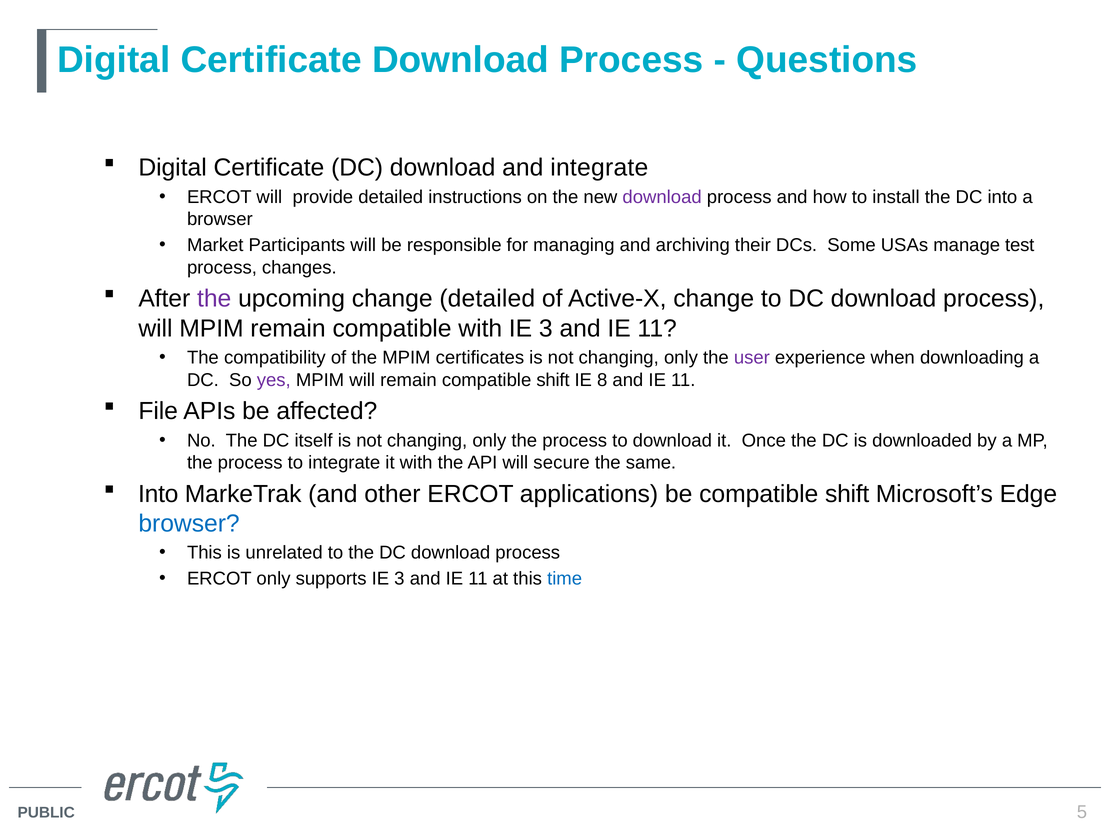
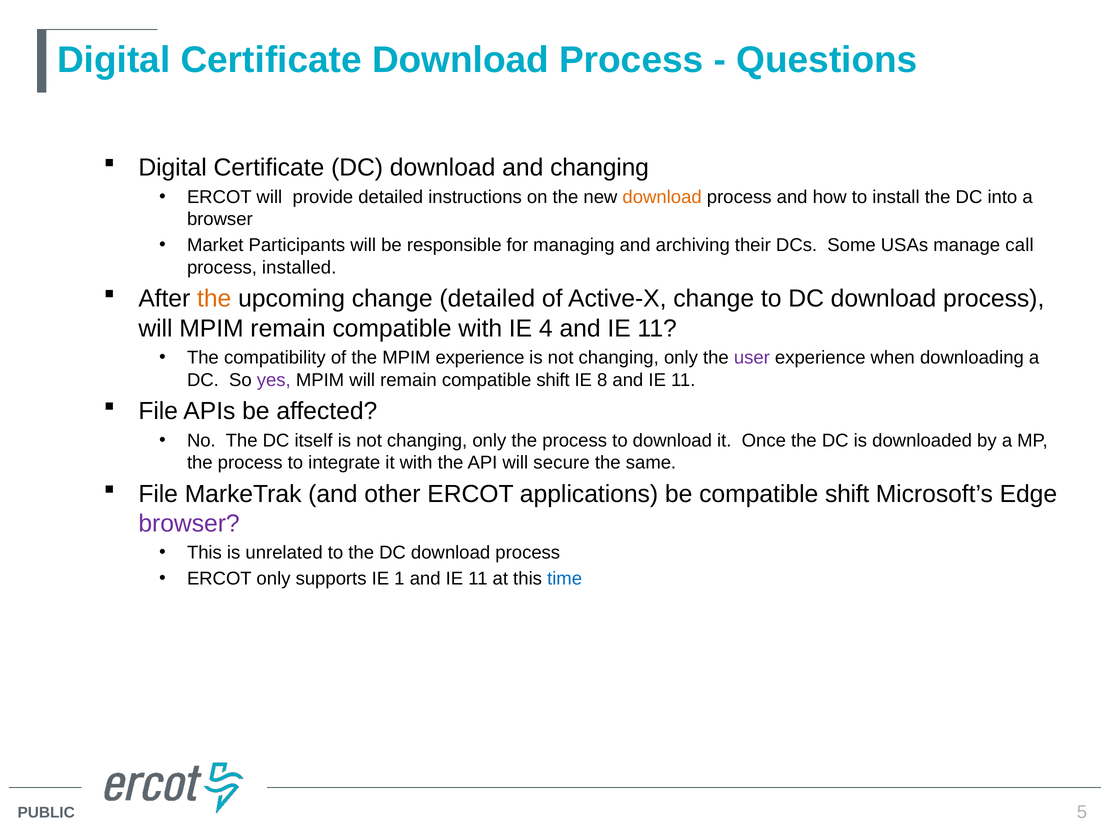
and integrate: integrate -> changing (600, 168)
download colour: purple -> orange (662, 197)
test: test -> call (1020, 245)
changes: changes -> installed (299, 267)
the colour: purple -> orange (214, 299)
with IE 3: 3 -> 4 (546, 328)
MPIM certificates: certificates -> experience (480, 358)
Into: Into -> File (158, 494)
browser colour: blue -> purple (189, 524)
supports IE 3: 3 -> 1 (399, 579)
